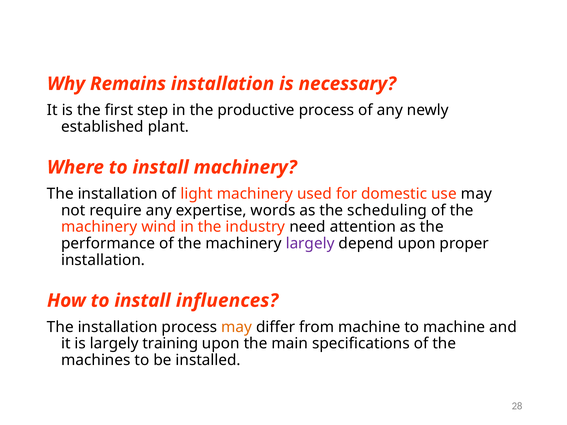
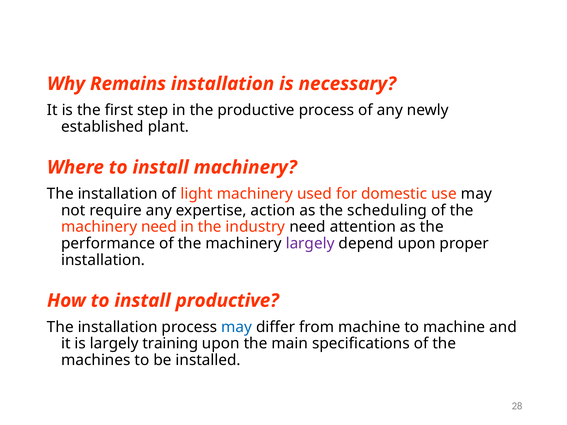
words: words -> action (273, 210)
machinery wind: wind -> need (159, 227)
install influences: influences -> productive (227, 301)
may colour: orange -> blue (237, 327)
